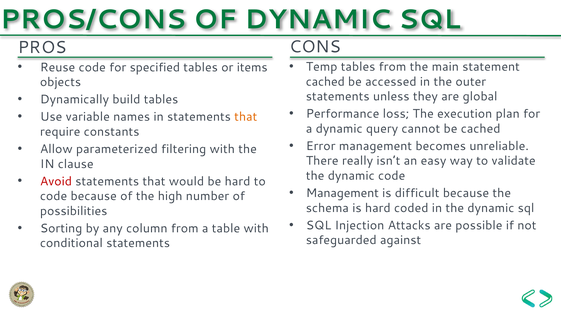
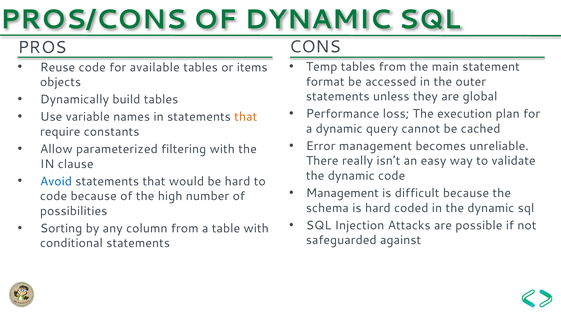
specified: specified -> available (155, 67)
cached: cached -> format (325, 81)
Avoid colour: red -> blue (56, 181)
